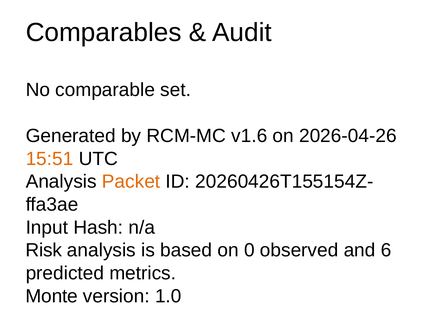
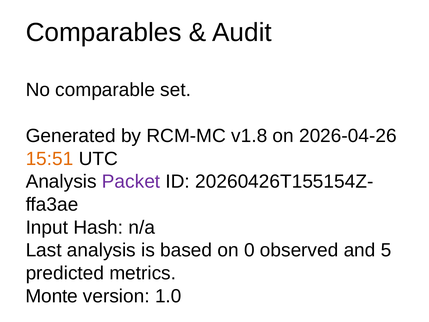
v1.6: v1.6 -> v1.8 (249, 136)
Packet colour: orange -> purple (131, 182)
Risk: Risk -> Last (44, 250)
6: 6 -> 5 (386, 250)
